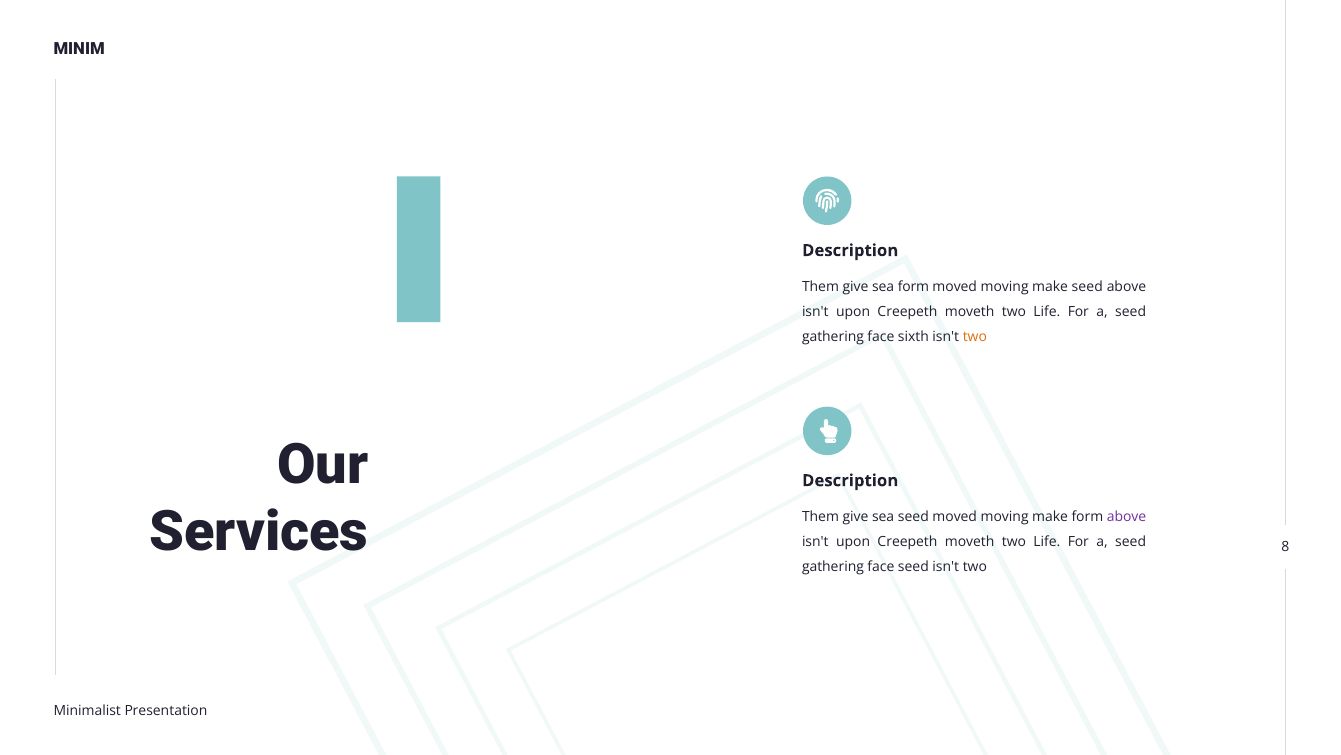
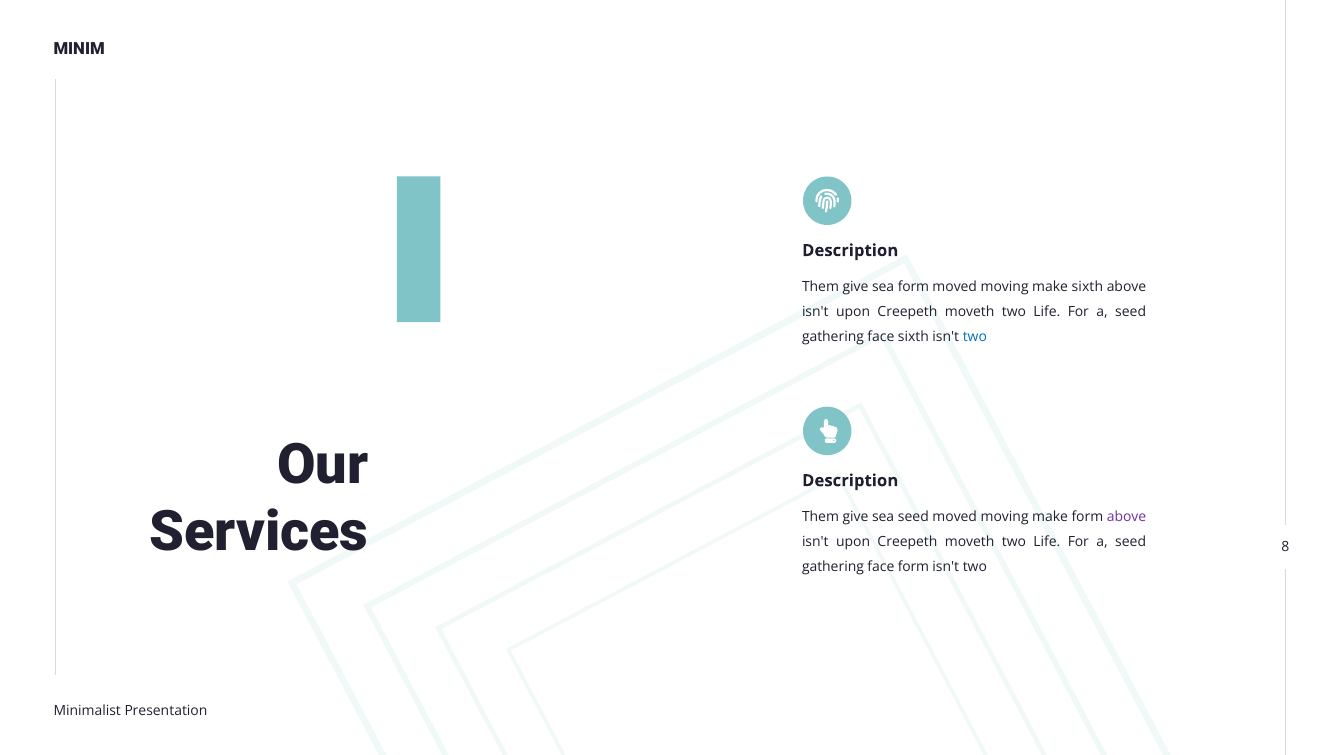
make seed: seed -> sixth (1087, 286)
two colour: orange -> blue (975, 337)
face seed: seed -> form (913, 567)
